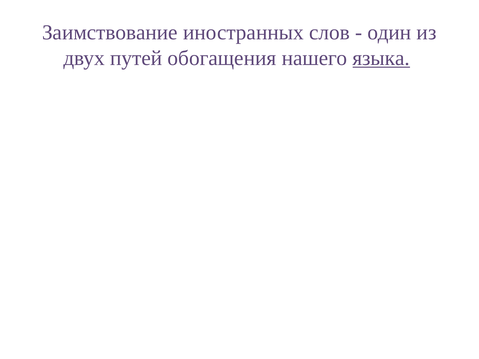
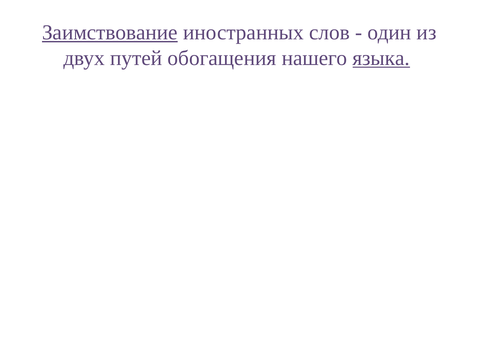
Заимствование underline: none -> present (110, 33)
